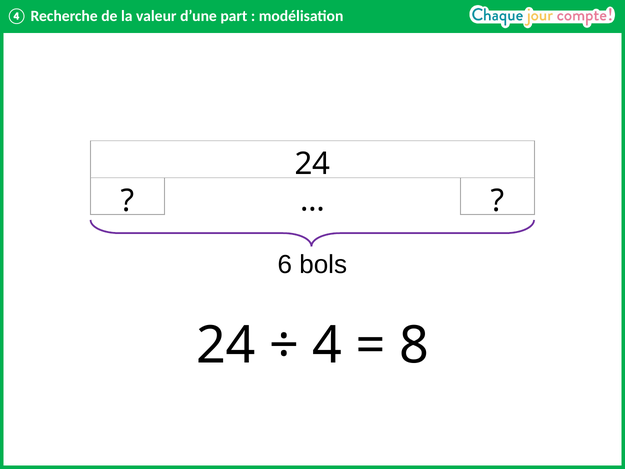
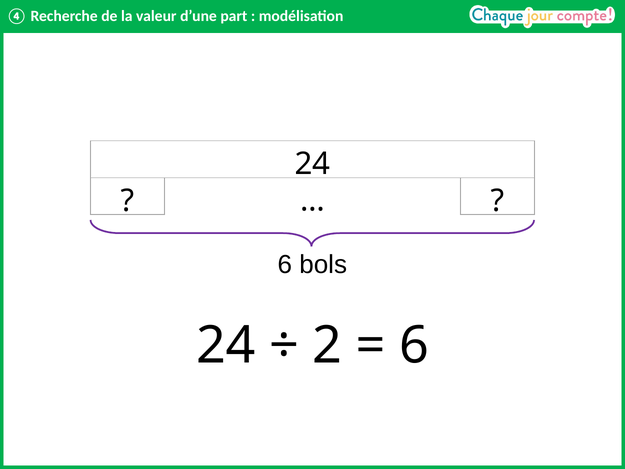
4: 4 -> 2 (327, 345)
8: 8 -> 6 (414, 345)
